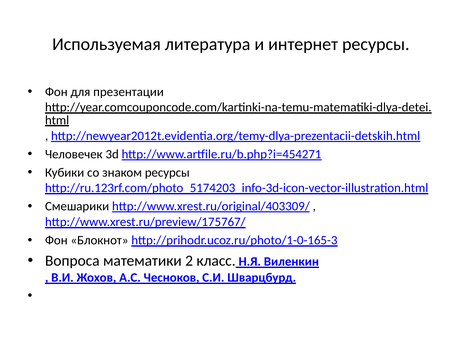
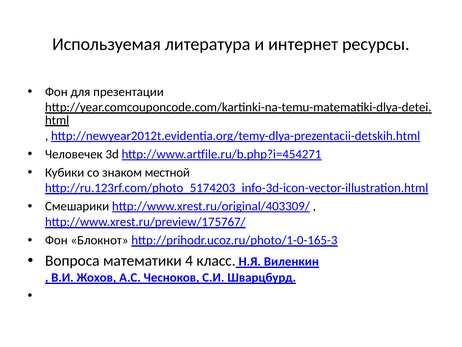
знаком ресурсы: ресурсы -> местной (167, 172)
2: 2 -> 4 (189, 261)
